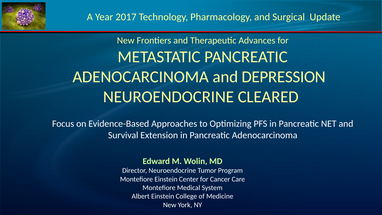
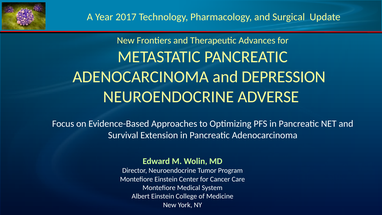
CLEARED: CLEARED -> ADVERSE (268, 97)
